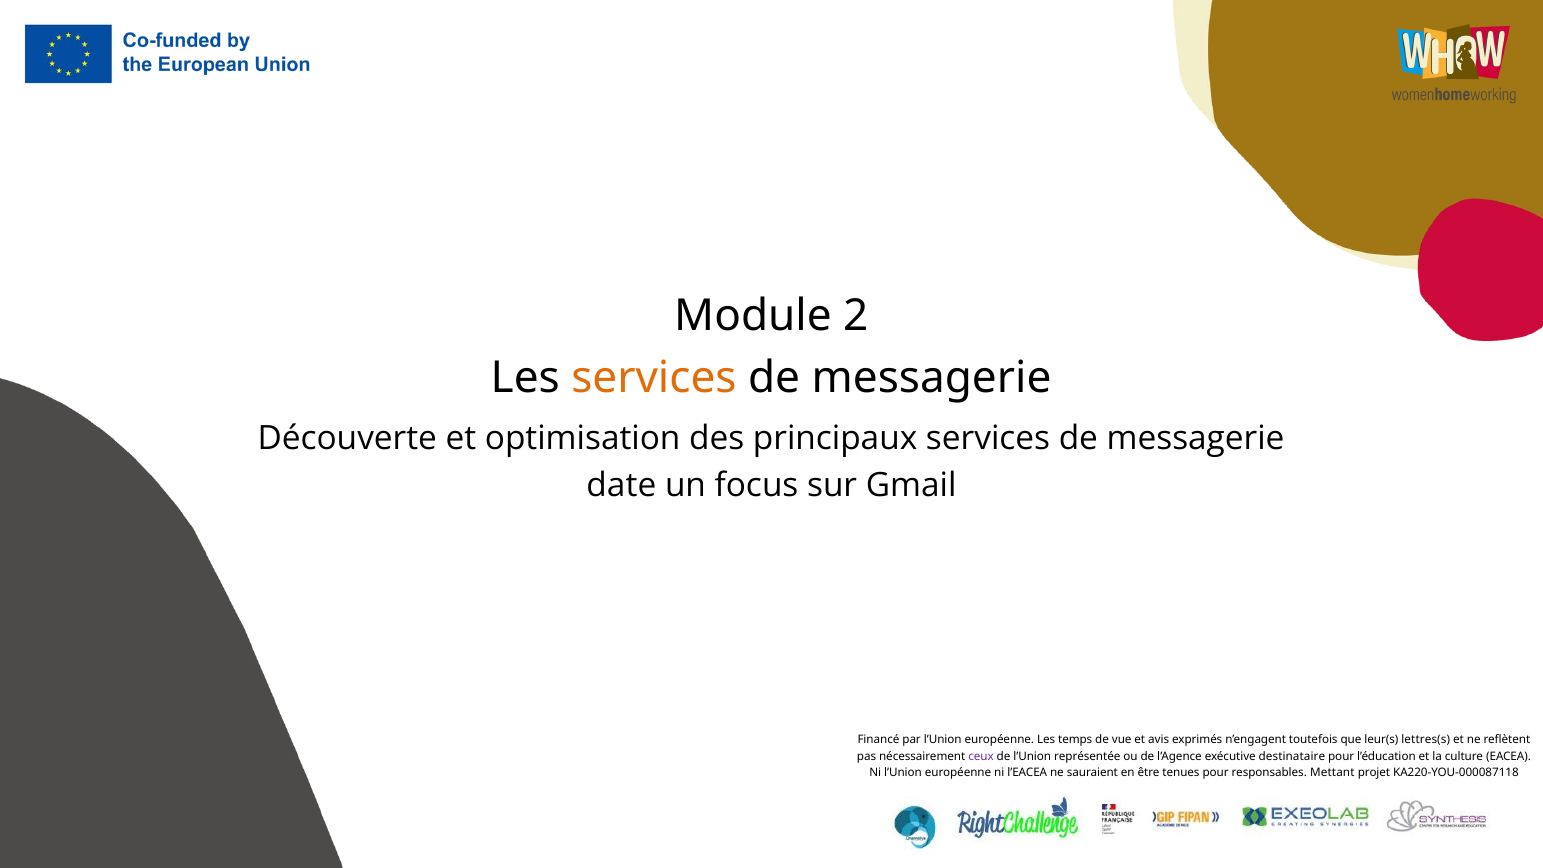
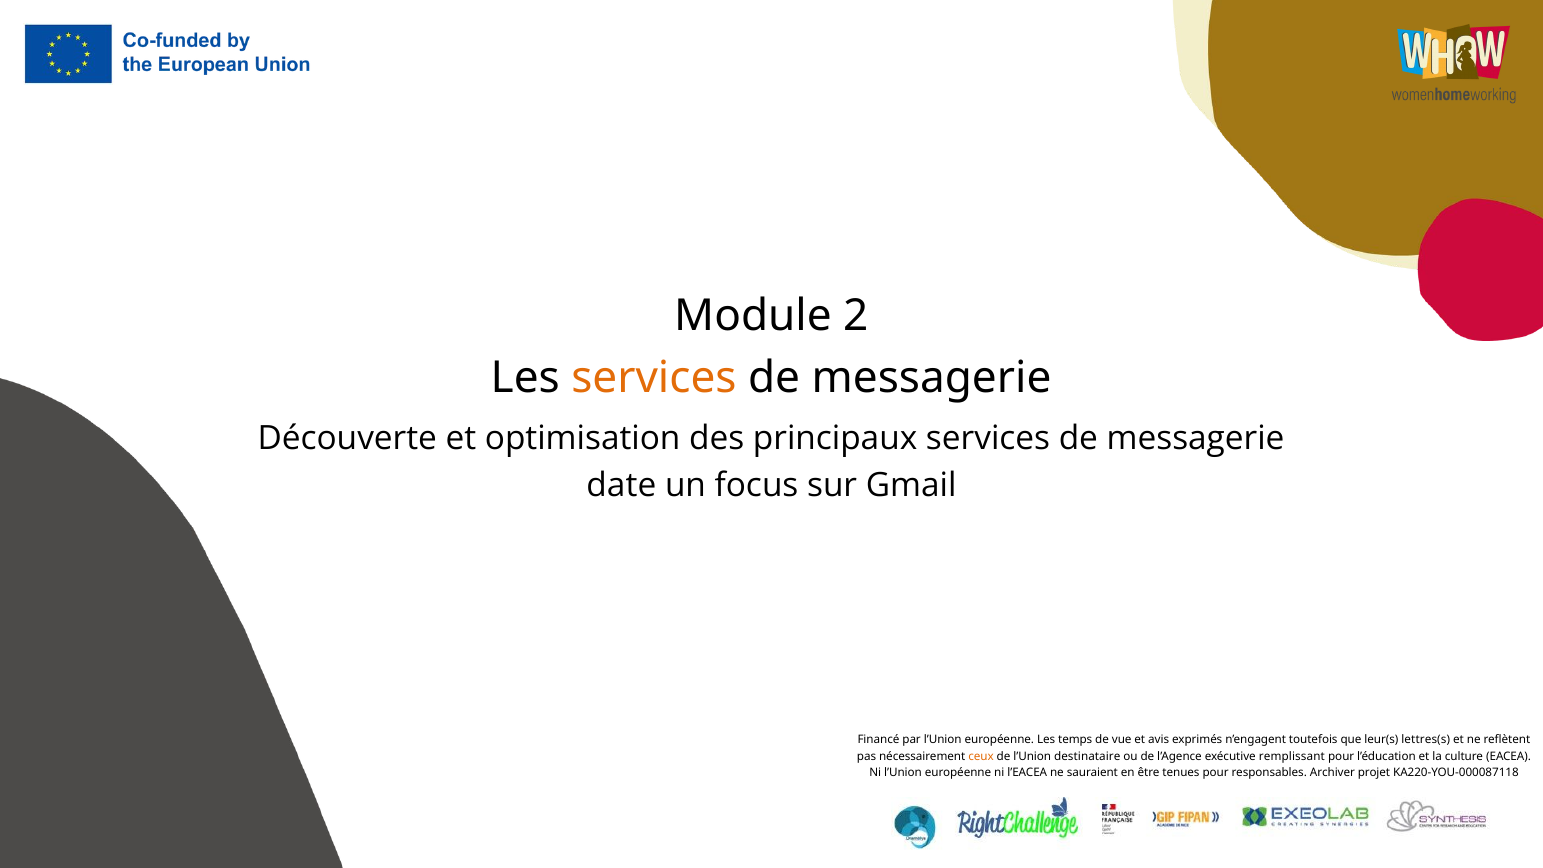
ceux colour: purple -> orange (981, 756)
représentée: représentée -> destinataire (1087, 756)
destinataire: destinataire -> remplissant (1292, 756)
Mettant: Mettant -> Archiver (1332, 772)
